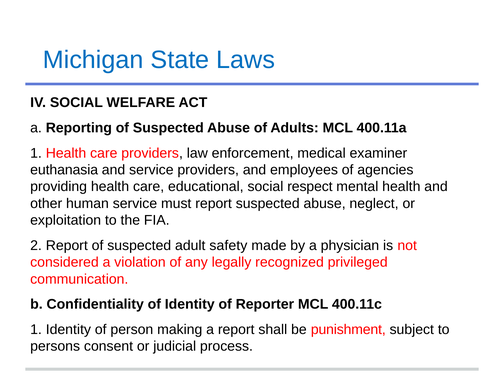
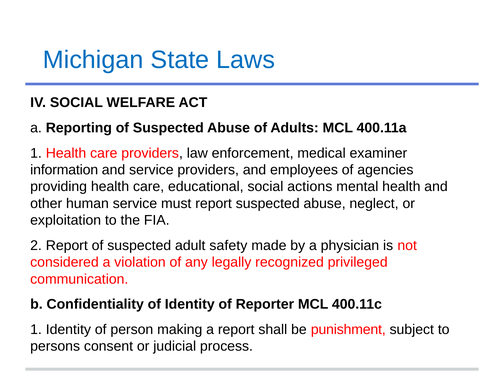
euthanasia: euthanasia -> information (64, 170)
respect: respect -> actions (310, 187)
